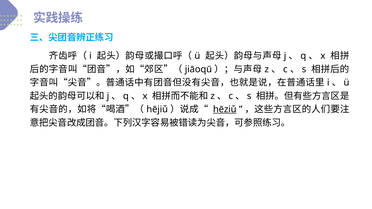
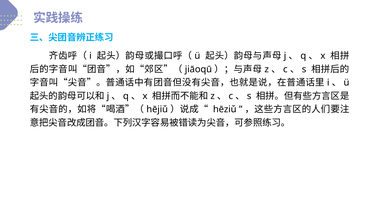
hēziǔ underline: present -> none (225, 109)
